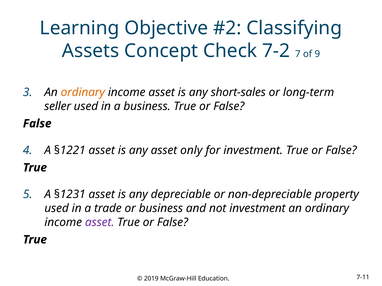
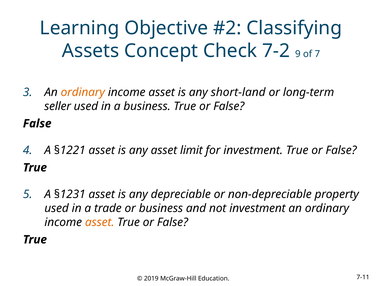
7: 7 -> 9 (298, 54)
9: 9 -> 7 (317, 54)
short-sales: short-sales -> short-land (238, 92)
only: only -> limit (191, 151)
asset colour: purple -> orange (100, 223)
